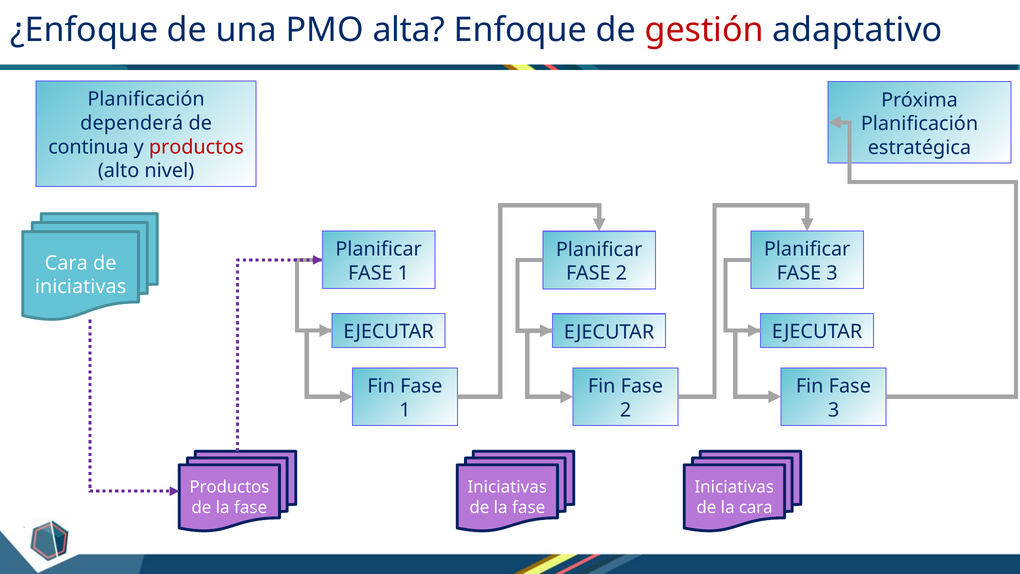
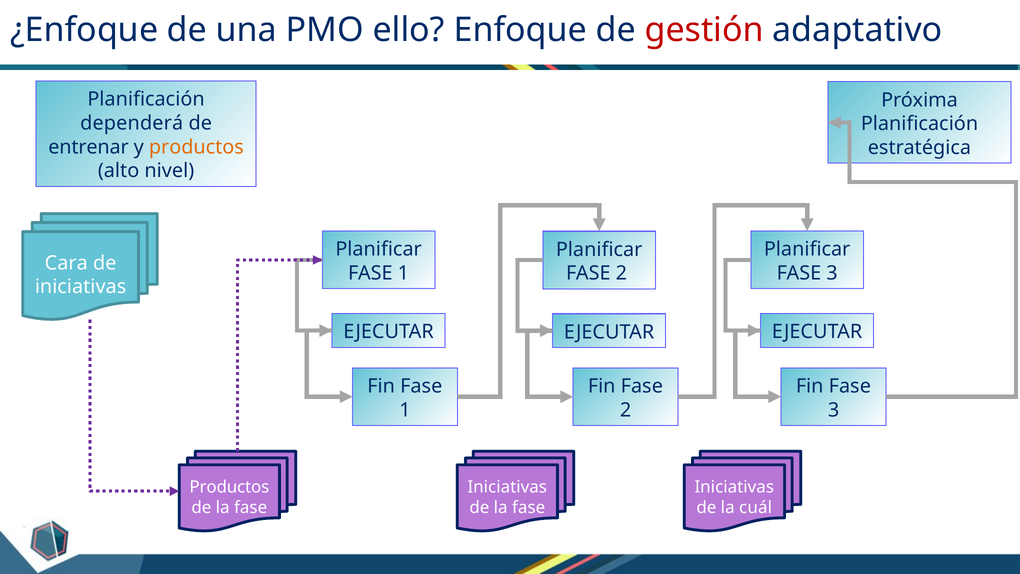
alta: alta -> ello (409, 30)
continua: continua -> entrenar (88, 147)
productos colour: red -> orange (196, 147)
la cara: cara -> cuál (756, 508)
